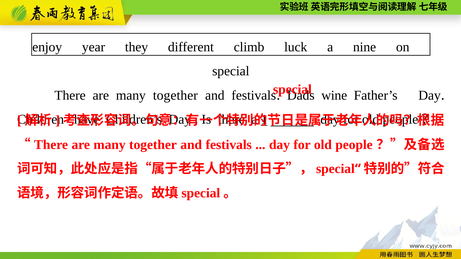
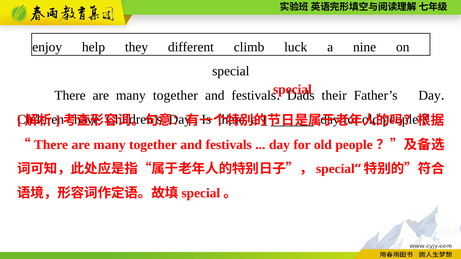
year: year -> help (94, 47)
wine: wine -> their (334, 95)
